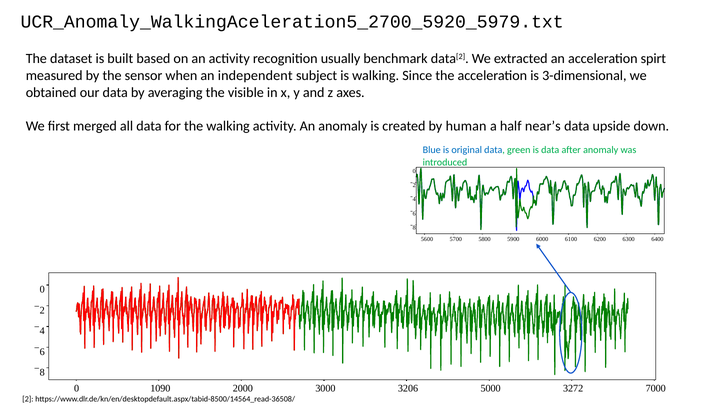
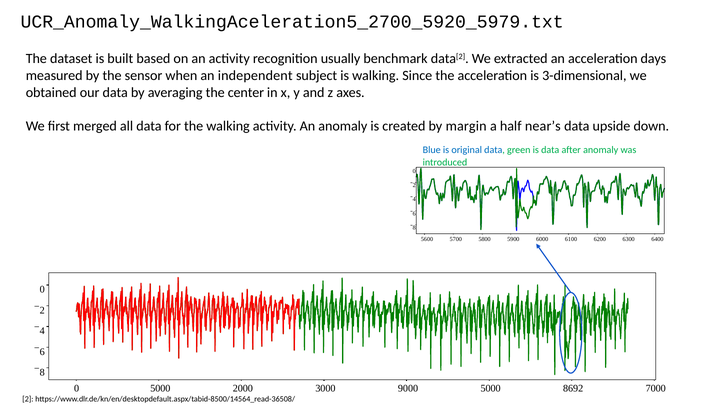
spirt: spirt -> days (653, 59)
visible: visible -> center (246, 93)
human: human -> margin (466, 126)
0 1090: 1090 -> 5000 (160, 389)
3206: 3206 -> 9000 (408, 389)
3272: 3272 -> 8692 (573, 389)
